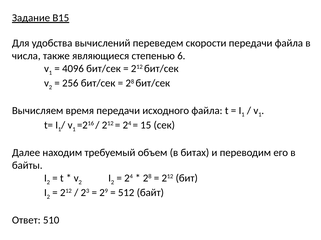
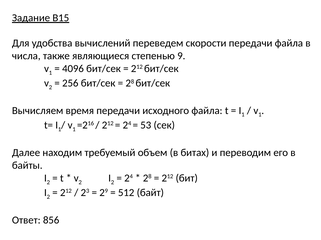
6: 6 -> 9 (181, 56)
15: 15 -> 53 (146, 126)
510: 510 -> 856 (51, 221)
